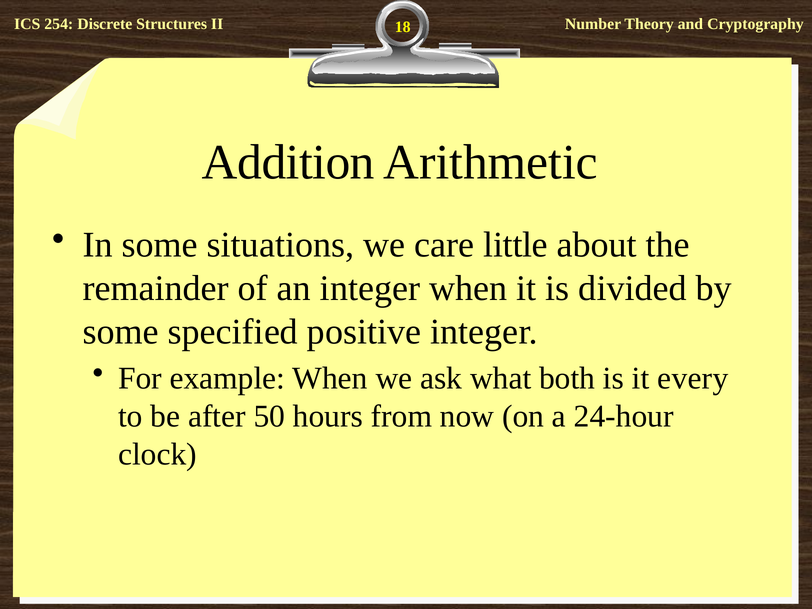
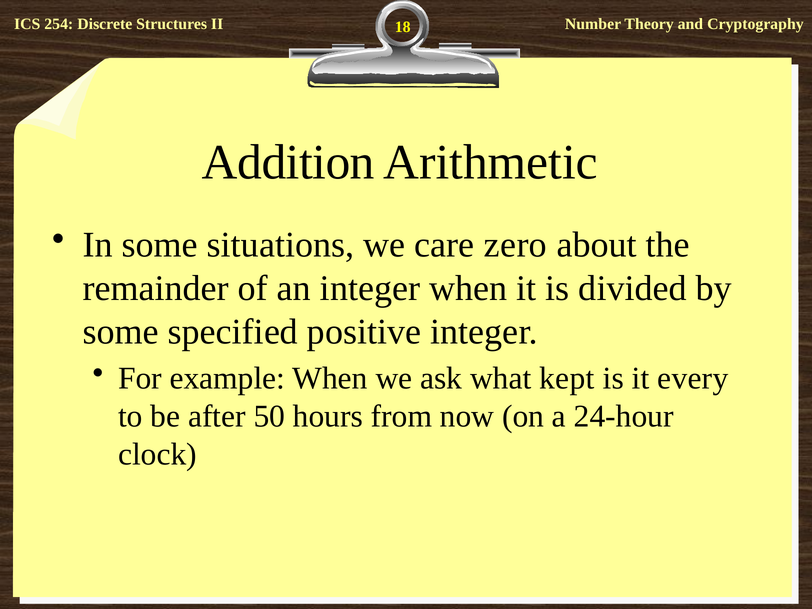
little: little -> zero (515, 245)
both: both -> kept (567, 378)
